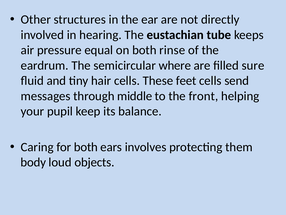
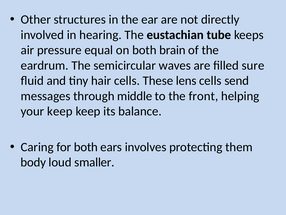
rinse: rinse -> brain (172, 50)
where: where -> waves (175, 65)
feet: feet -> lens (186, 81)
your pupil: pupil -> keep (60, 111)
objects: objects -> smaller (94, 162)
